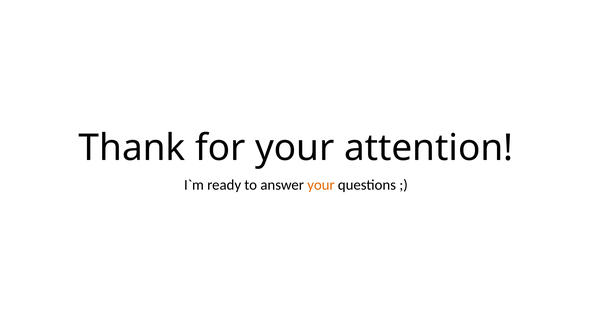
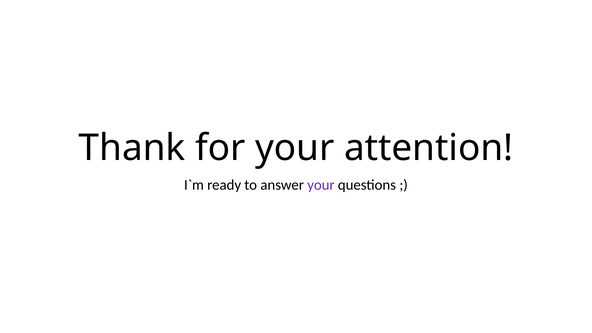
your colour: orange -> purple (321, 185)
